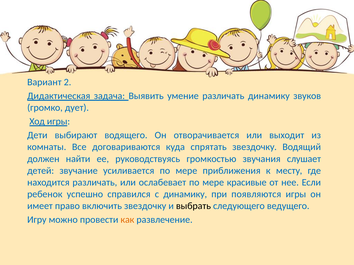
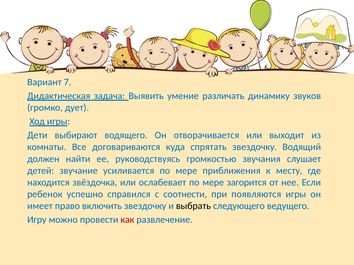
2: 2 -> 7 (68, 82)
находится различать: различать -> звёздочка (95, 183)
красивые: красивые -> загорится (247, 183)
с динамику: динамику -> соотнести (185, 194)
как colour: orange -> red (127, 220)
